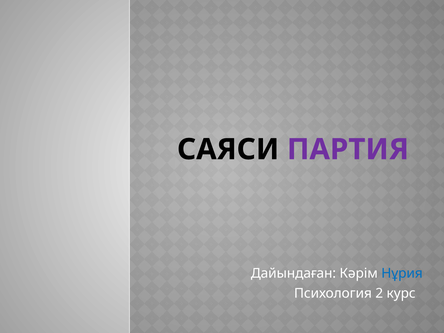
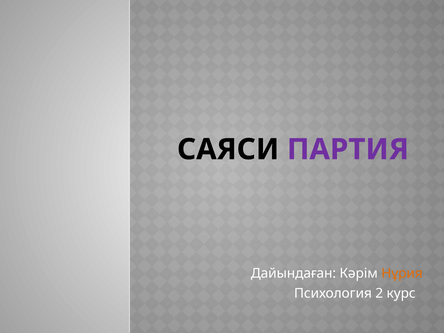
Нұрия colour: blue -> orange (402, 273)
